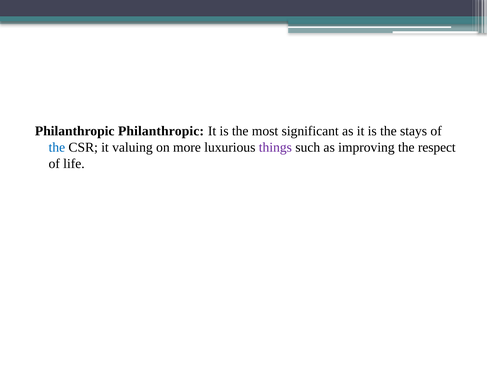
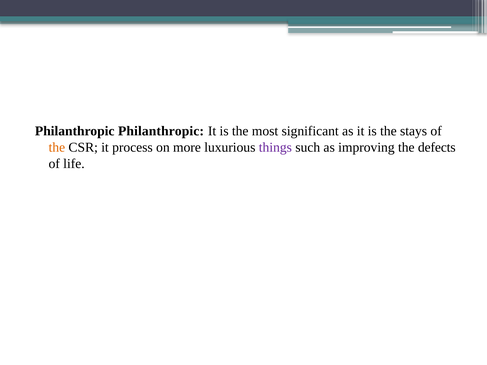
the colour: blue -> orange (57, 148)
valuing: valuing -> process (132, 148)
respect: respect -> defects (437, 148)
